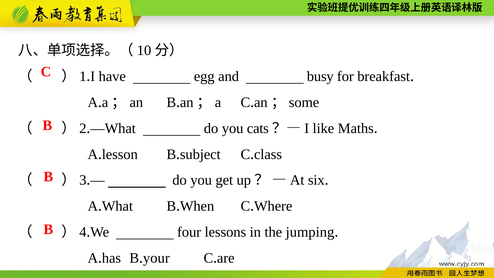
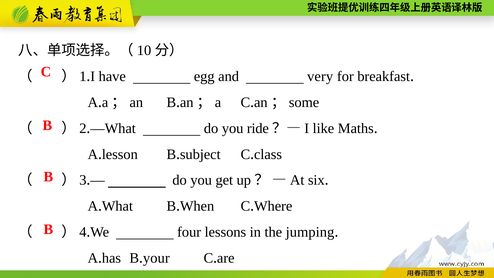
busy: busy -> very (320, 76)
cats: cats -> ride (258, 128)
